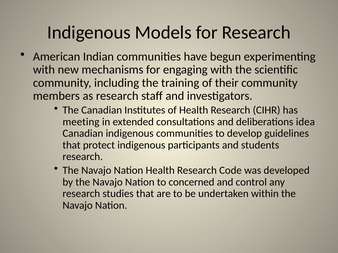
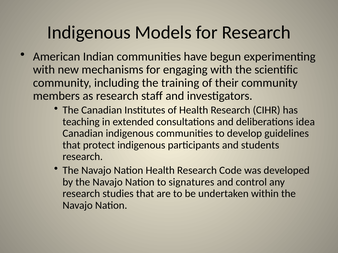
meeting: meeting -> teaching (81, 122)
concerned: concerned -> signatures (191, 182)
